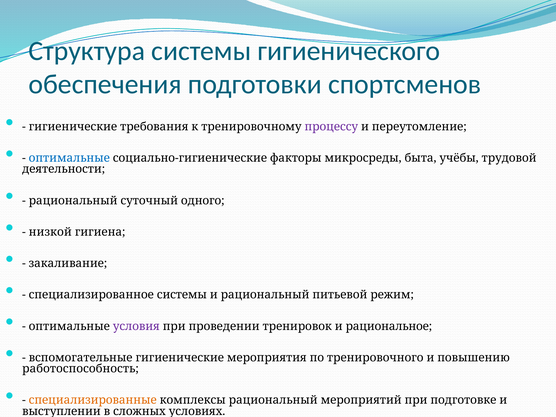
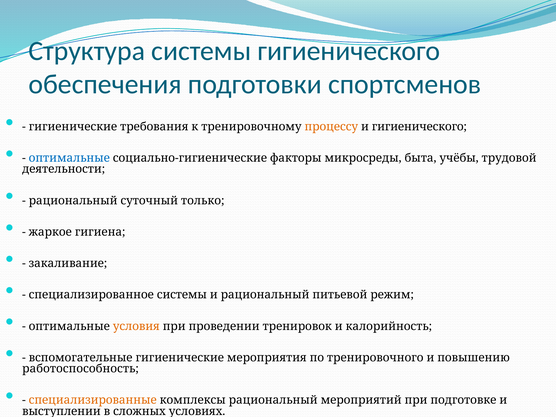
процессу colour: purple -> orange (331, 127)
и переутомление: переутомление -> гигиенического (419, 127)
одного: одного -> только (203, 201)
низкой: низкой -> жаркое (50, 232)
условия colour: purple -> orange (136, 326)
рациональное: рациональное -> калорийность (389, 326)
